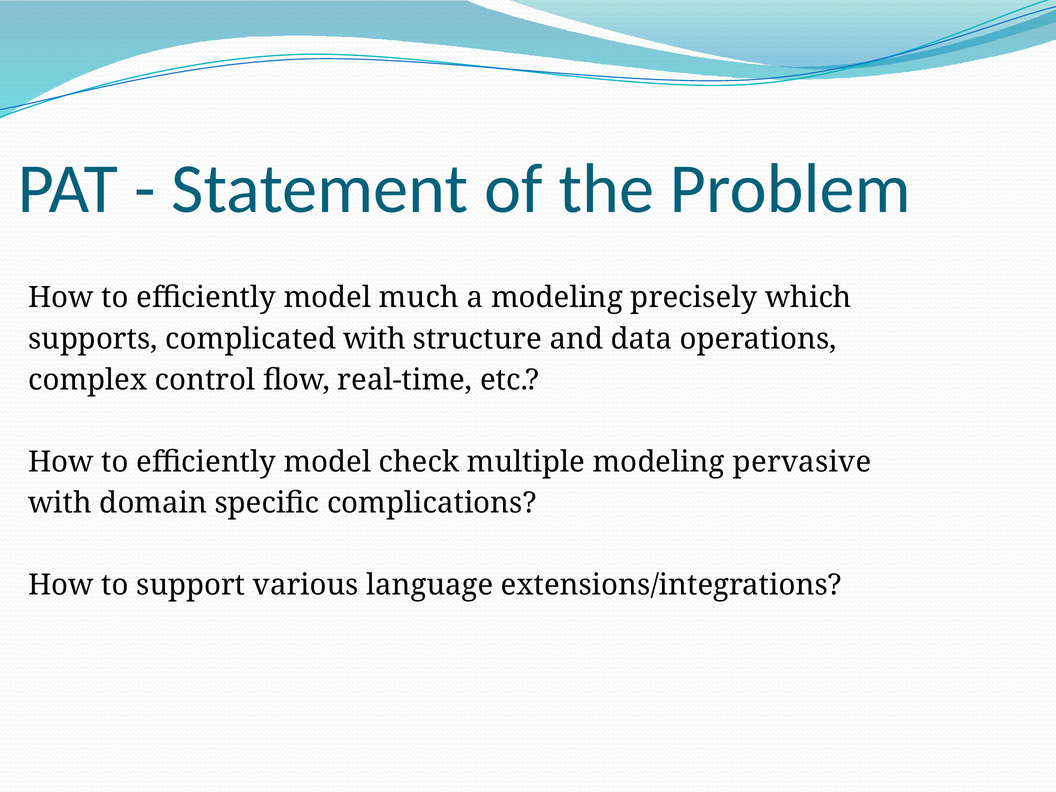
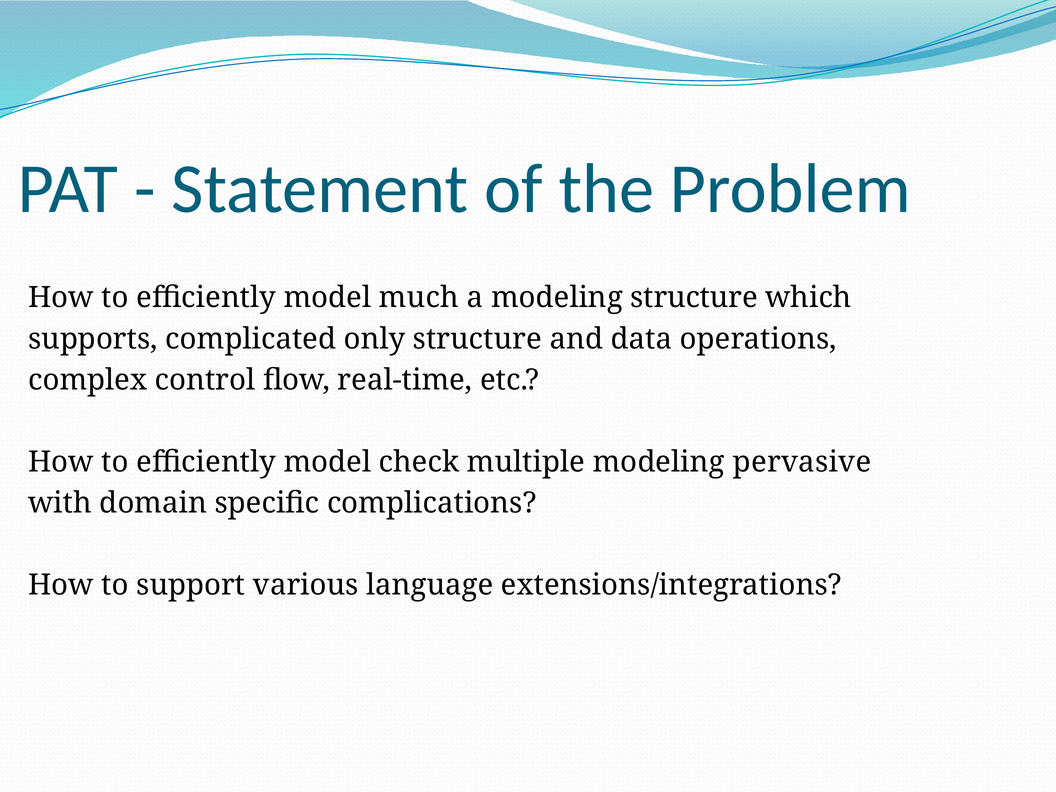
modeling precisely: precisely -> structure (694, 298)
complicated with: with -> only (375, 339)
